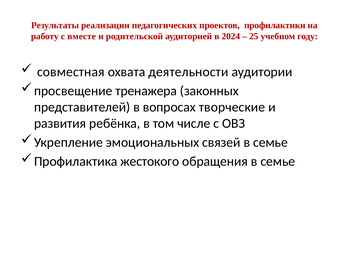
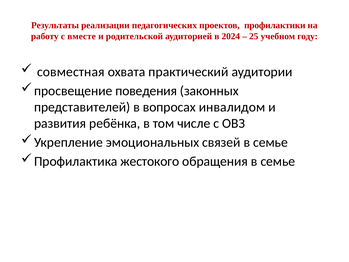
деятельности: деятельности -> практический (188, 72)
тренажера: тренажера -> поведения (146, 91)
творческие: творческие -> инвалидом (232, 107)
